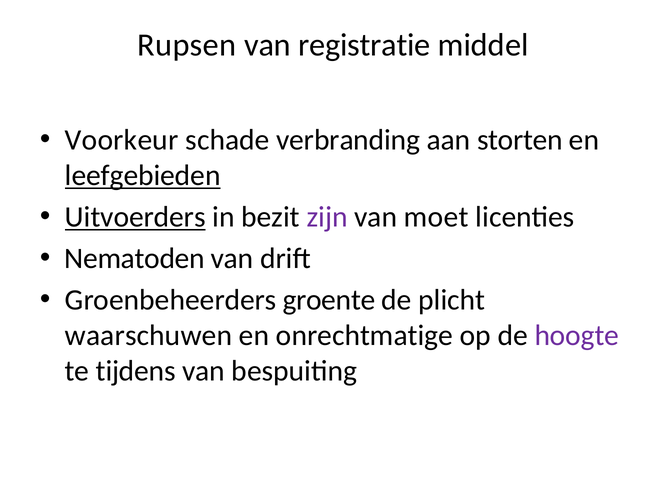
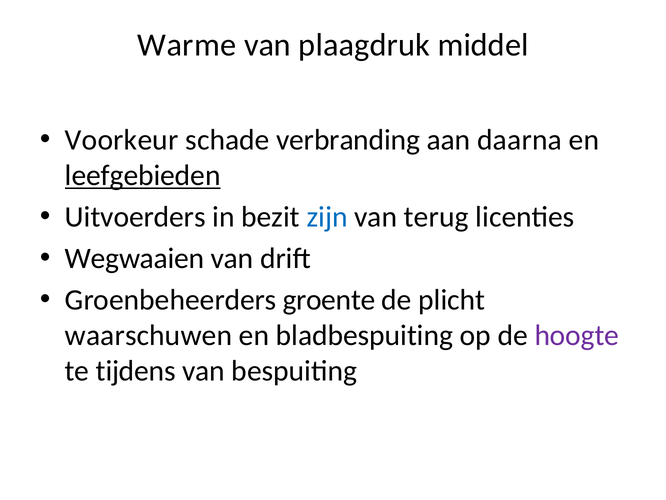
Rupsen: Rupsen -> Warme (187, 45)
registratie: registratie -> plaagdruk (364, 45)
storten: storten -> daarna (520, 140)
Uitvoerders underline: present -> none (135, 217)
zijn colour: purple -> blue (327, 217)
moet: moet -> terug (436, 217)
Nematoden: Nematoden -> Wegwaaien (135, 258)
onrechtmatige: onrechtmatige -> bladbespuiting (364, 335)
